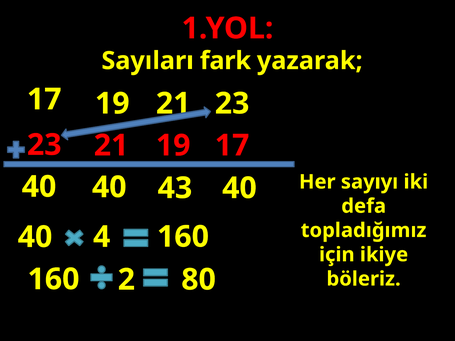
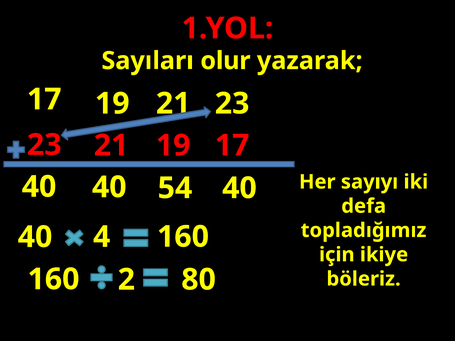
fark: fark -> olur (225, 61)
43: 43 -> 54 (175, 188)
